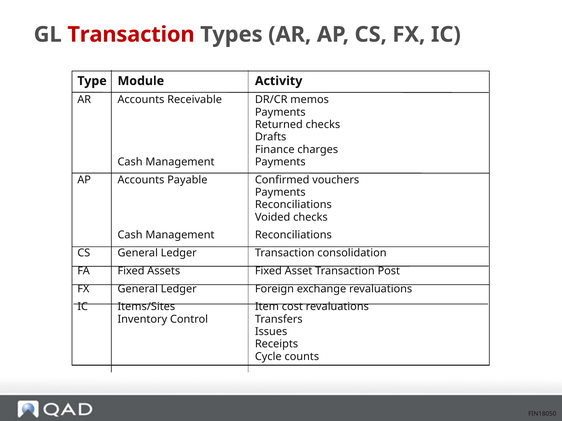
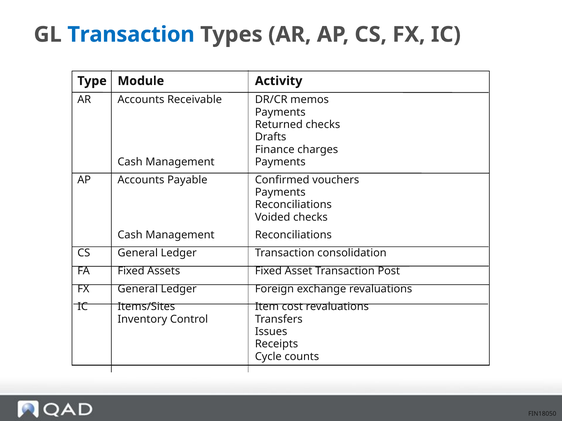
Transaction colour: red -> blue (131, 35)
